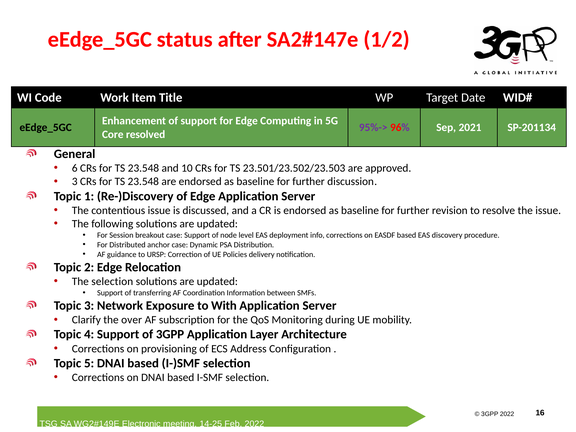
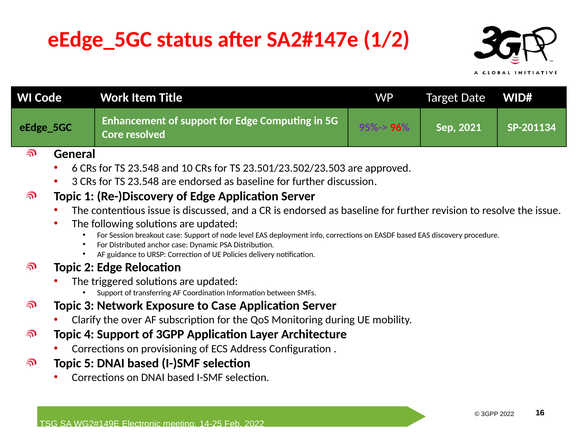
The selection: selection -> triggered (112, 282)
to With: With -> Case (224, 306)
